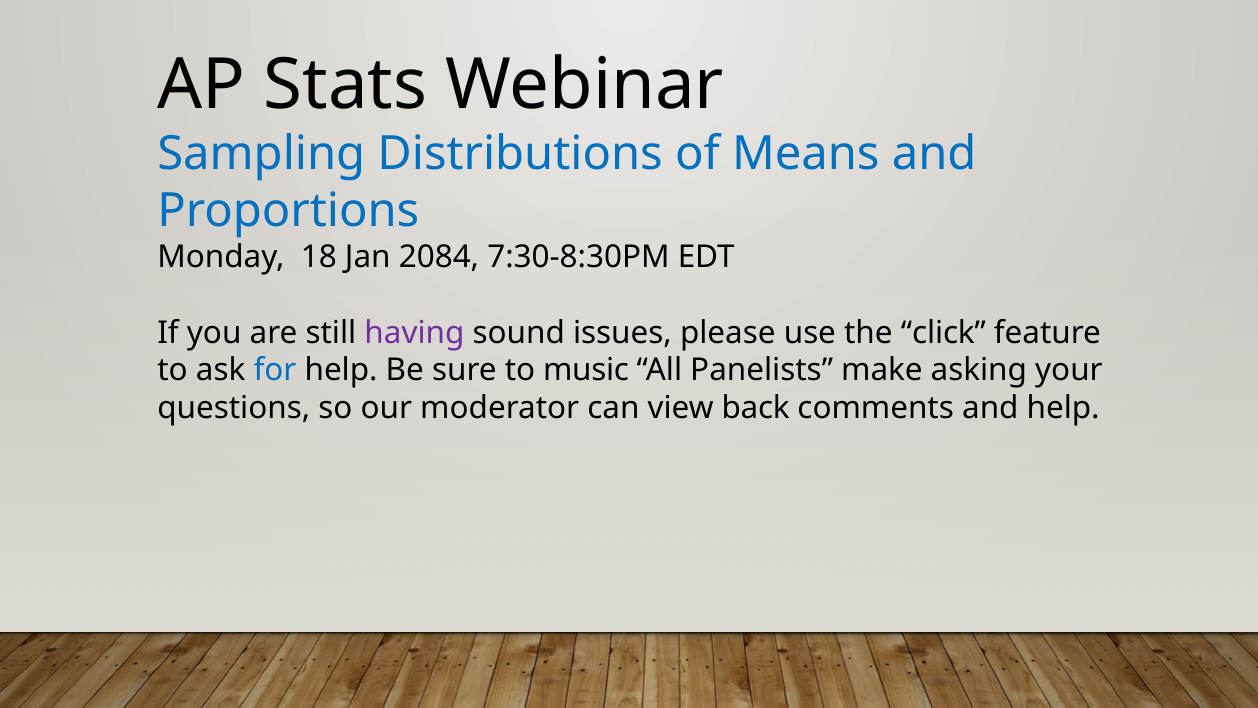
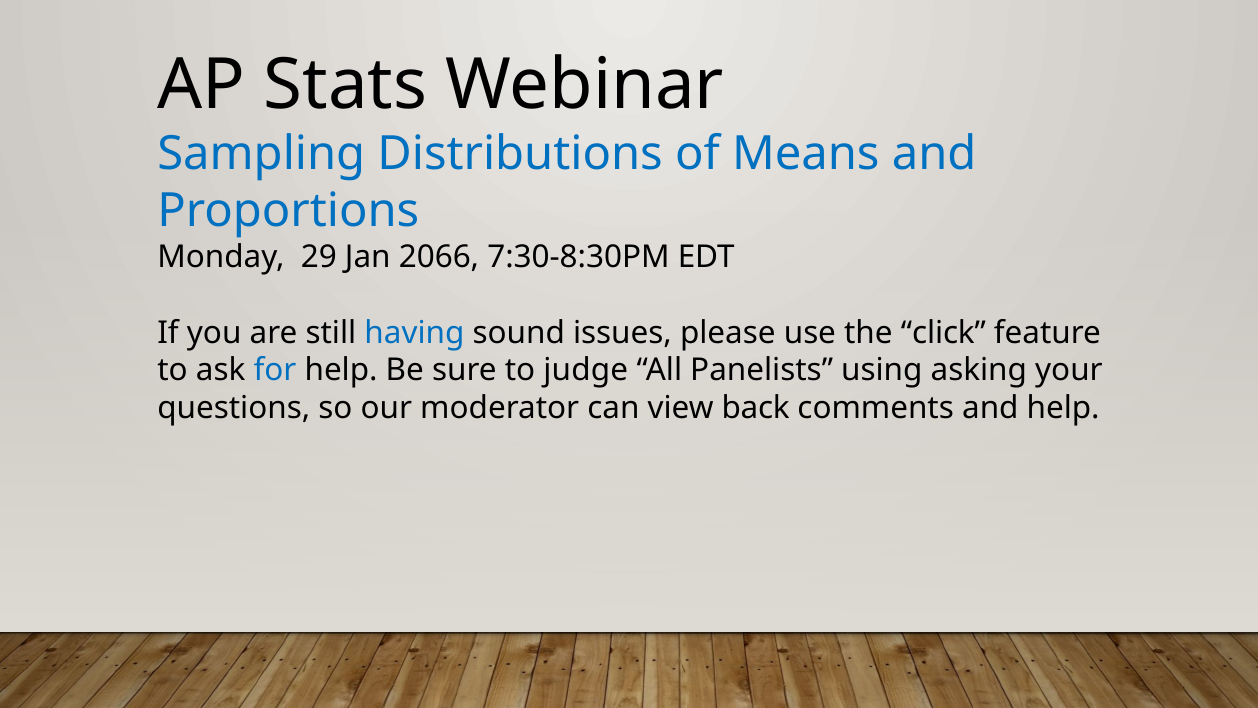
18: 18 -> 29 (319, 257)
2084: 2084 -> 2066 (439, 257)
having colour: purple -> blue (414, 333)
music: music -> judge (586, 370)
make: make -> using (882, 370)
